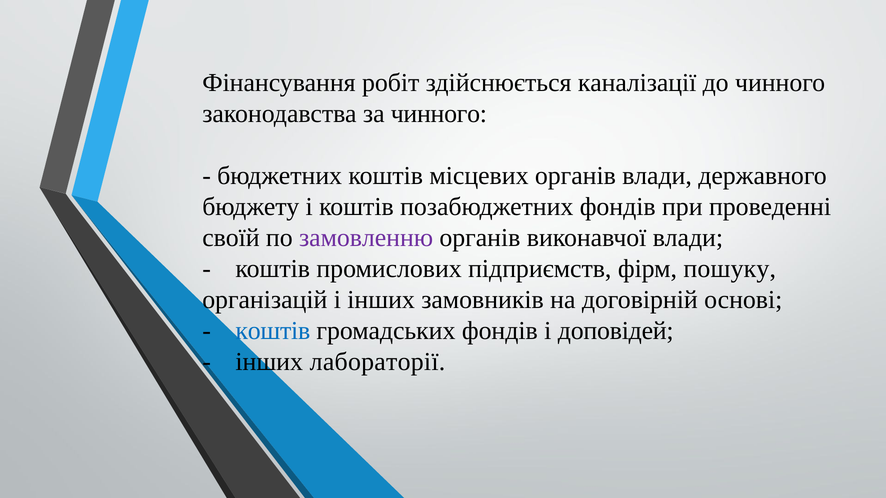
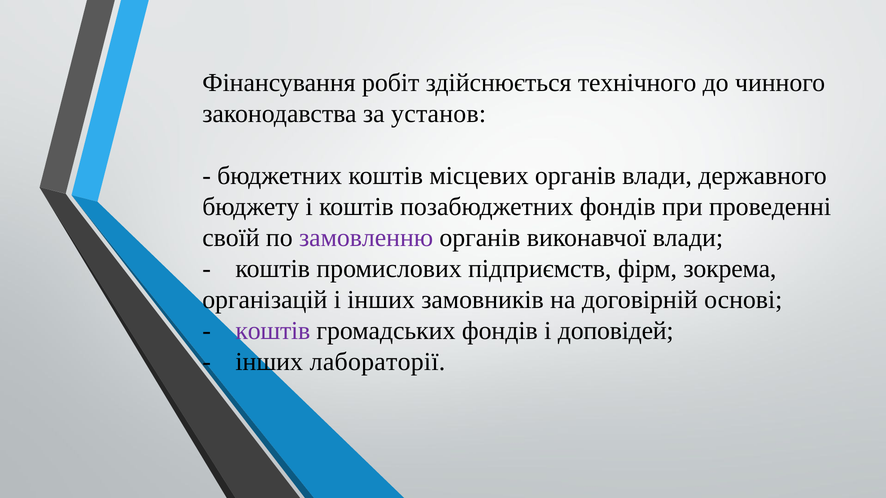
каналізації: каналізації -> технічного (637, 83)
за чинного: чинного -> установ (439, 114)
пошуку: пошуку -> зокрема (730, 269)
коштів colour: blue -> purple (273, 331)
